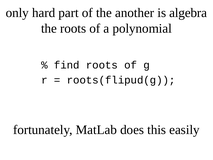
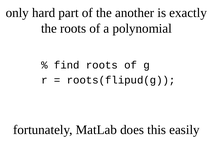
algebra: algebra -> exactly (188, 13)
